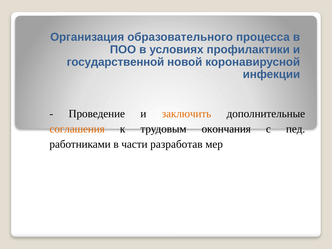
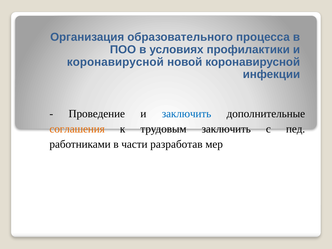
государственной: государственной -> коронавирусной (115, 62)
заключить colour: orange -> blue (187, 114)
трудовым окончания: окончания -> заключить (226, 129)
